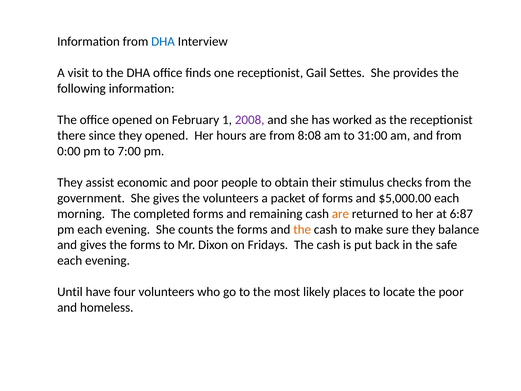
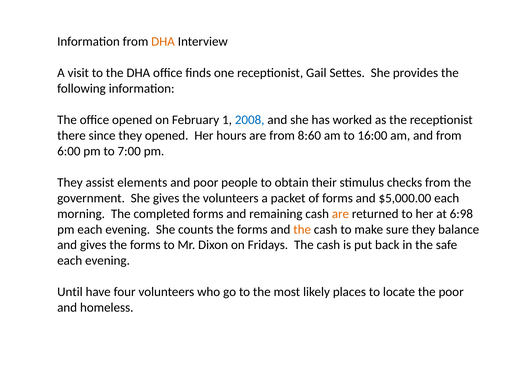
DHA colour: blue -> orange (163, 42)
2008 colour: purple -> blue (250, 120)
8:08: 8:08 -> 8:60 (309, 135)
31:00: 31:00 -> 16:00 (372, 135)
0:00: 0:00 -> 6:00 (69, 151)
economic: economic -> elements (142, 182)
6:87: 6:87 -> 6:98 (461, 214)
